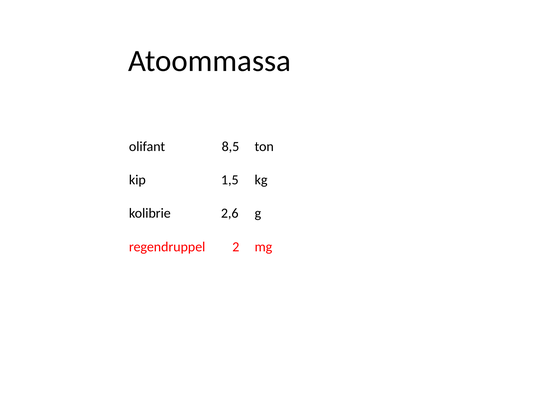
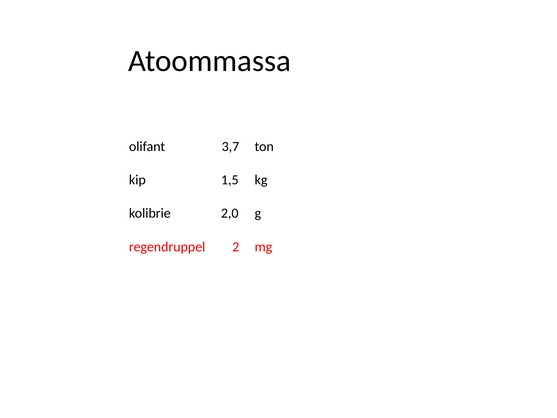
8,5: 8,5 -> 3,7 (230, 146)
2,6: 2,6 -> 2,0 (230, 213)
